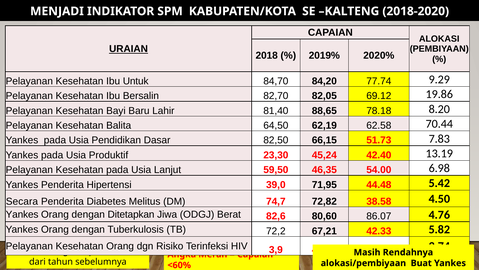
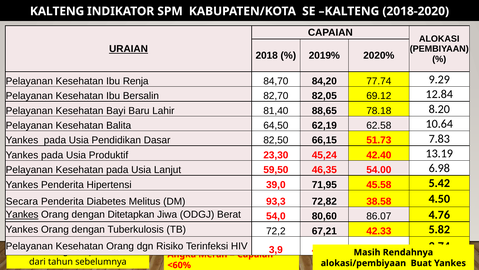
MENJADI: MENJADI -> KALTENG (57, 11)
Untuk: Untuk -> Renja (136, 81)
19.86: 19.86 -> 12.84 (439, 94)
70.44: 70.44 -> 10.64 (439, 124)
44.48: 44.48 -> 45.58 (379, 184)
74,7: 74,7 -> 93,3 (276, 201)
Yankes underline: none -> present (22, 214)
82,6: 82,6 -> 54,0 (276, 216)
